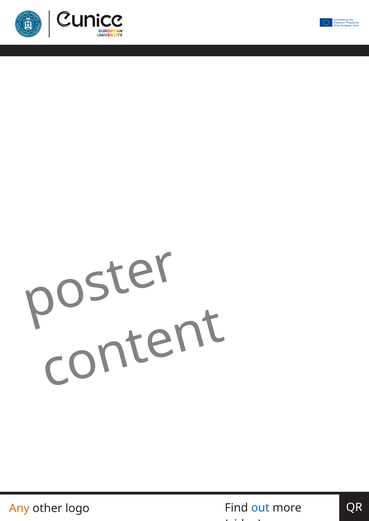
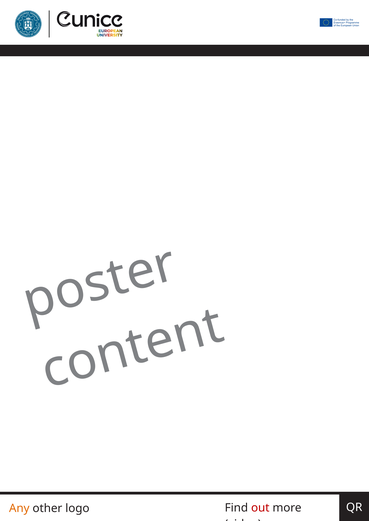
out colour: blue -> red (260, 509)
